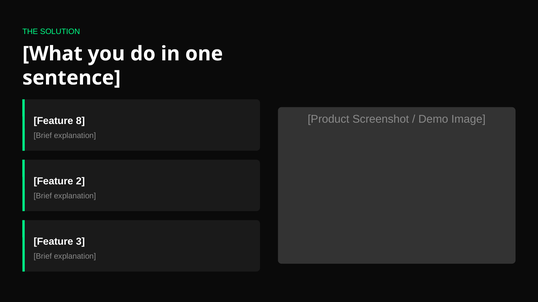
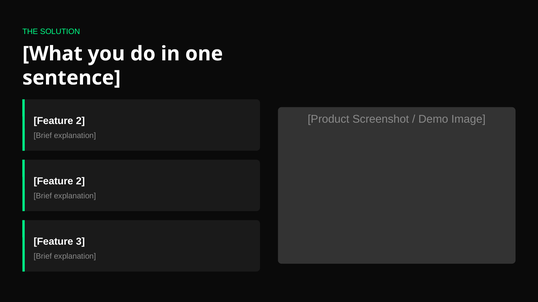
8: 8 -> 2 (80, 121)
